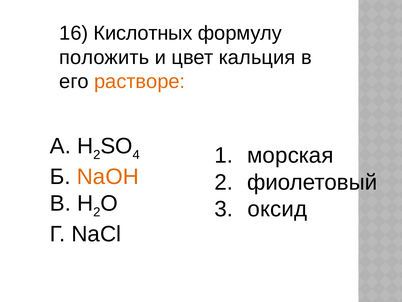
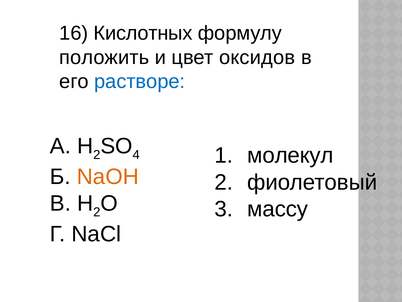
кальция: кальция -> оксидов (257, 57)
растворе colour: orange -> blue (140, 81)
морская: морская -> молекул (290, 155)
оксид: оксид -> массу (278, 209)
